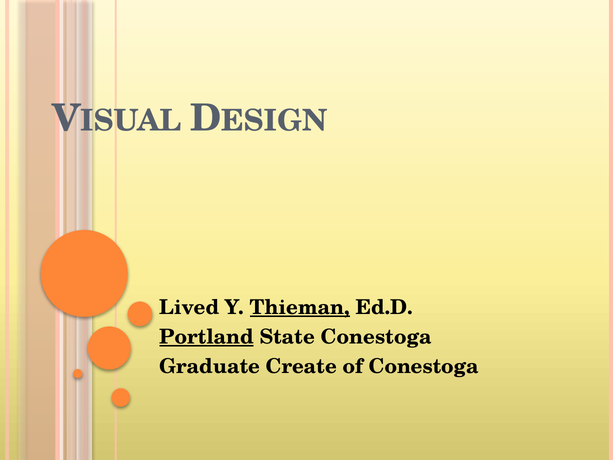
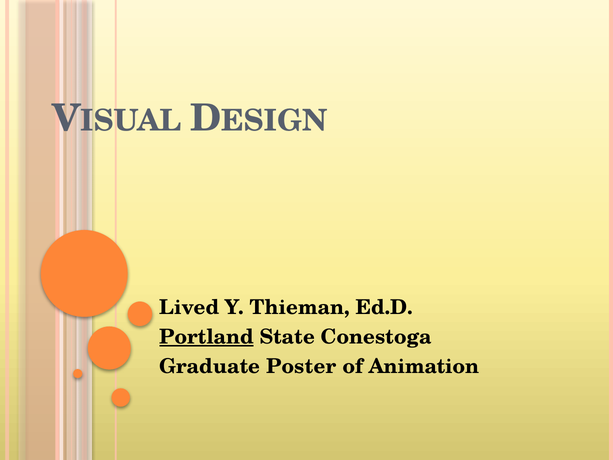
Thieman underline: present -> none (300, 307)
Create: Create -> Poster (301, 366)
of Conestoga: Conestoga -> Animation (424, 366)
